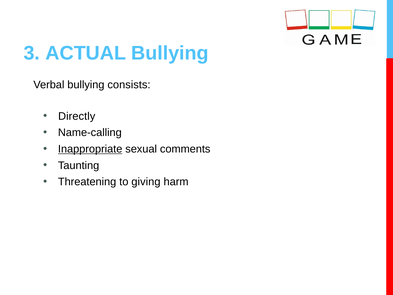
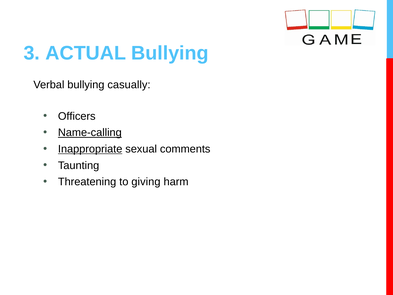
consists: consists -> casually (129, 85)
Directly: Directly -> Officers (77, 116)
Name-calling underline: none -> present (90, 133)
